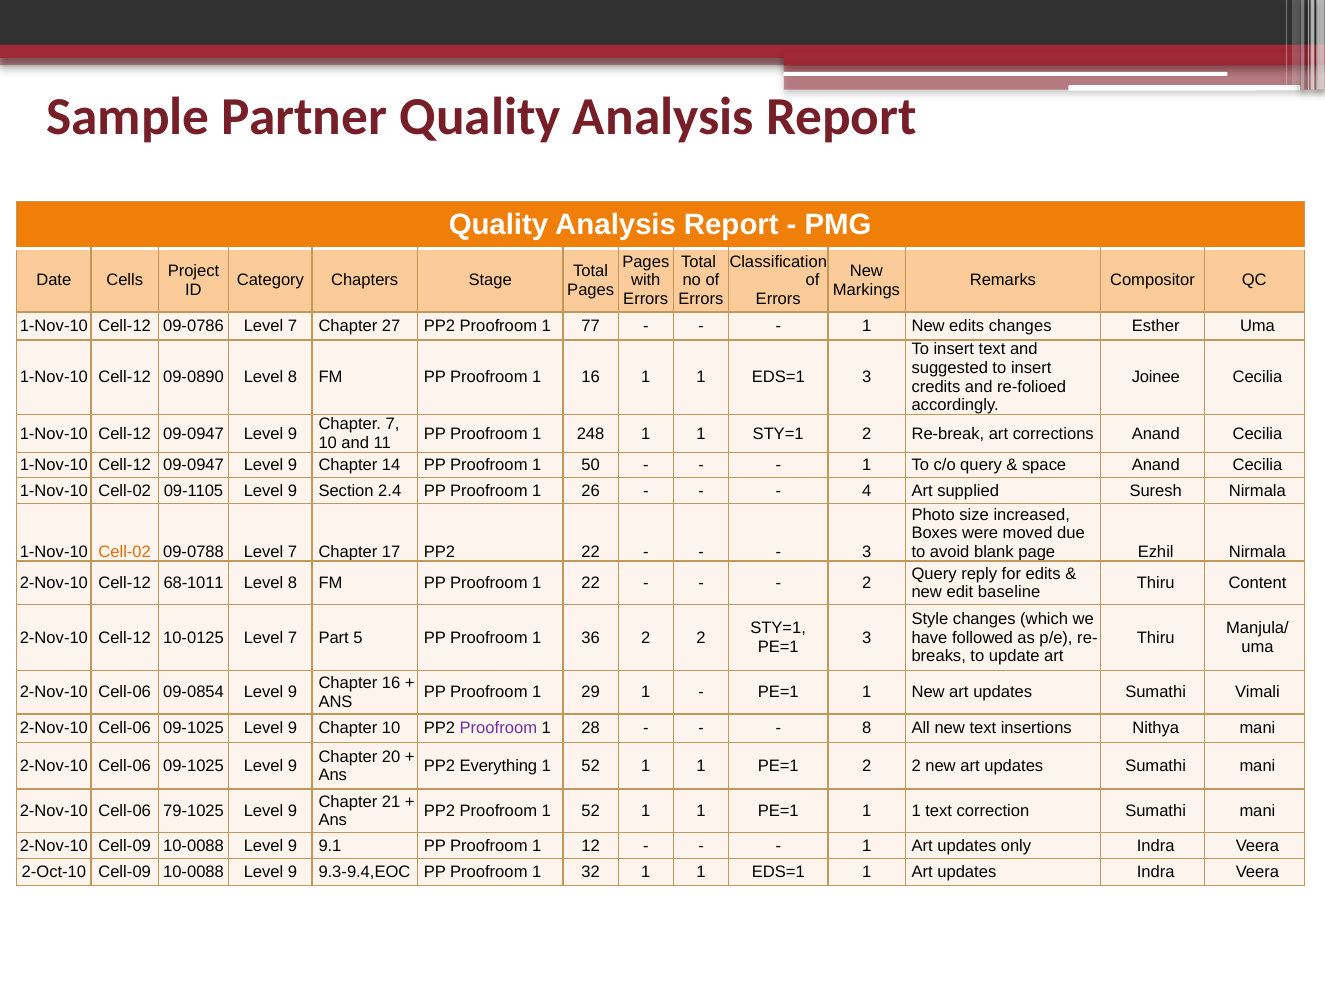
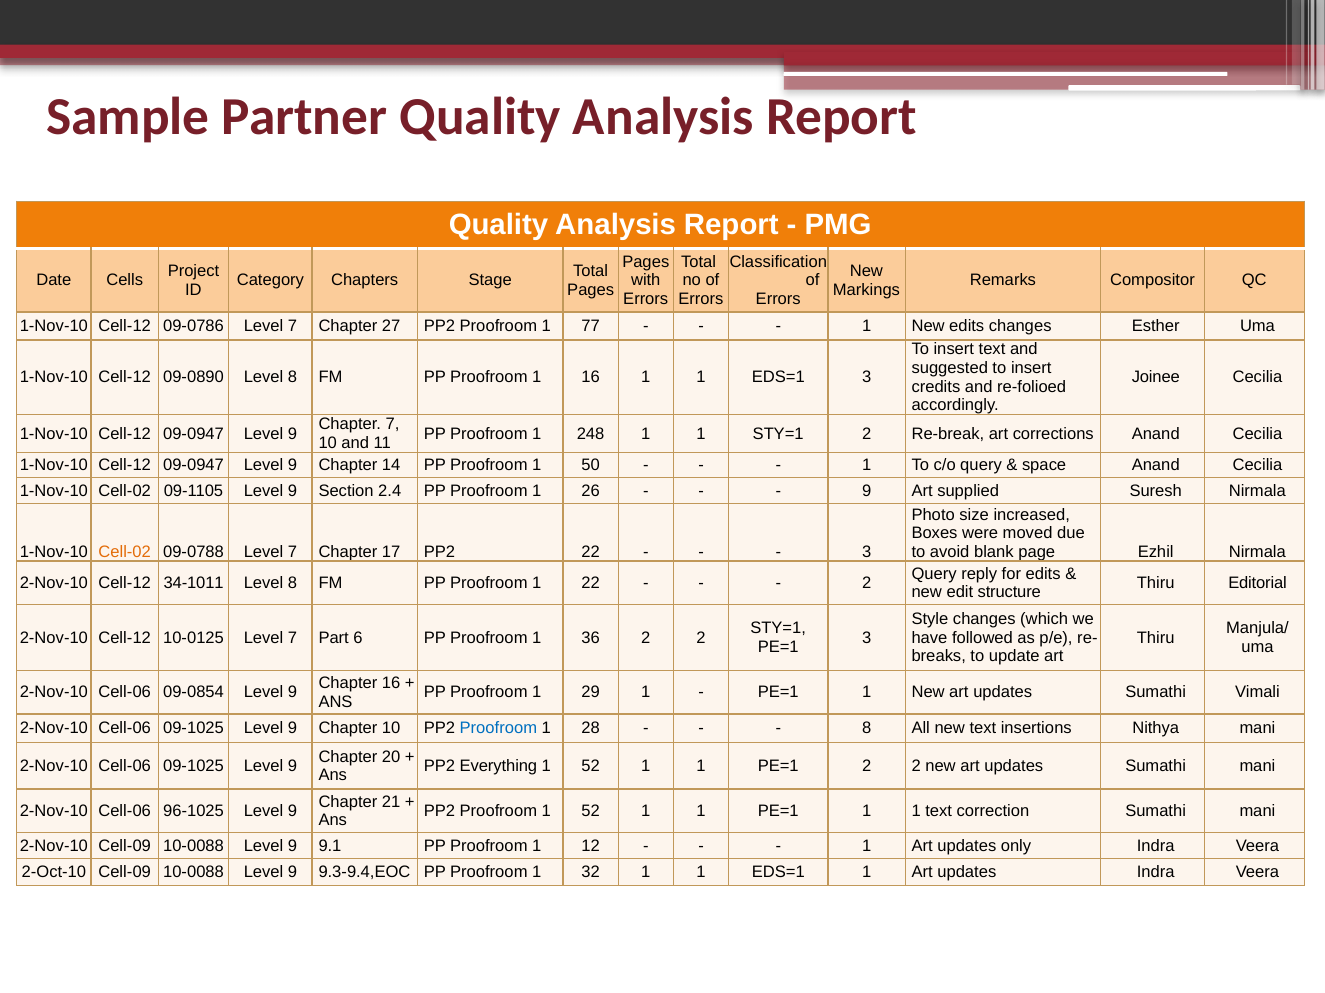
4: 4 -> 9 (867, 491)
68-1011: 68-1011 -> 34-1011 (194, 583)
Content: Content -> Editorial (1258, 583)
baseline: baseline -> structure (1009, 593)
5: 5 -> 6 (358, 638)
Proofroom colour: purple -> blue (498, 729)
79-1025: 79-1025 -> 96-1025 (194, 812)
